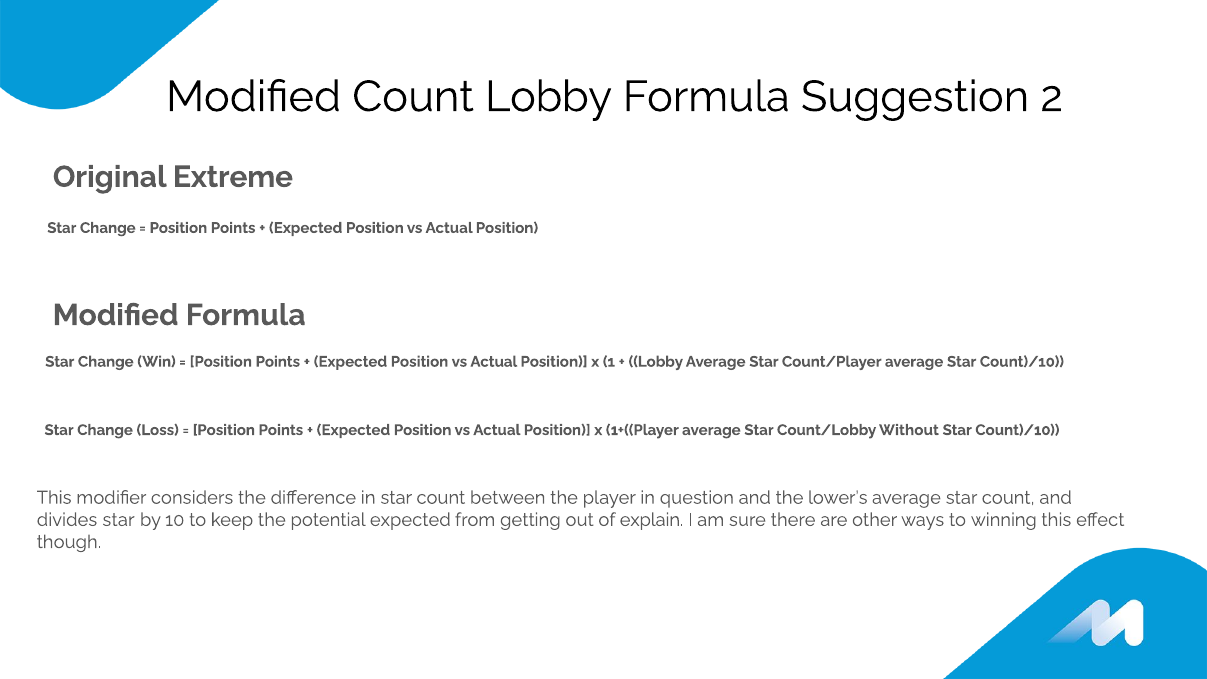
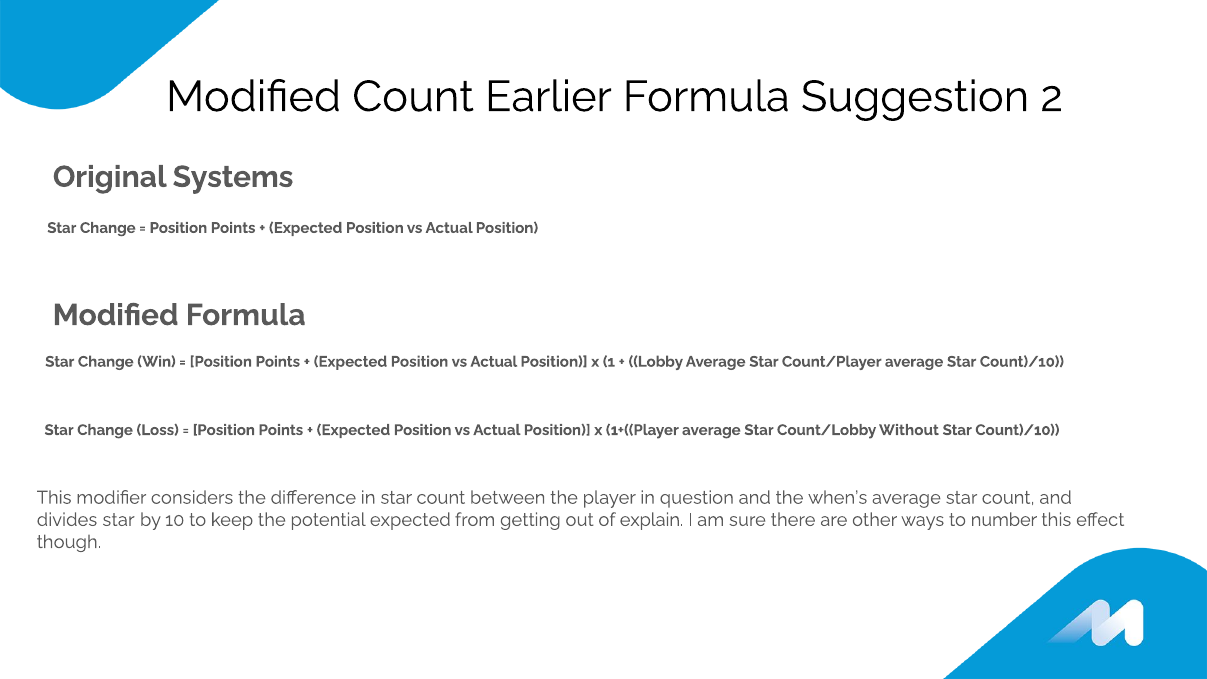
Count Lobby: Lobby -> Earlier (548, 97)
Extreme: Extreme -> Systems (233, 177)
lower’s: lower’s -> when’s (838, 498)
winning: winning -> number (1004, 520)
